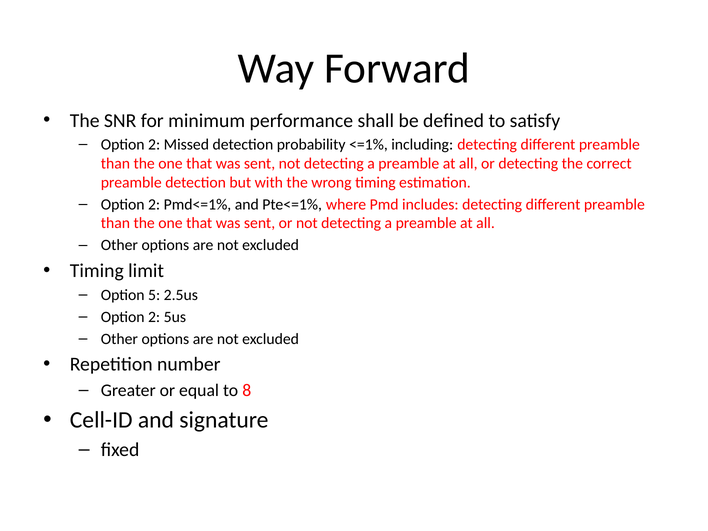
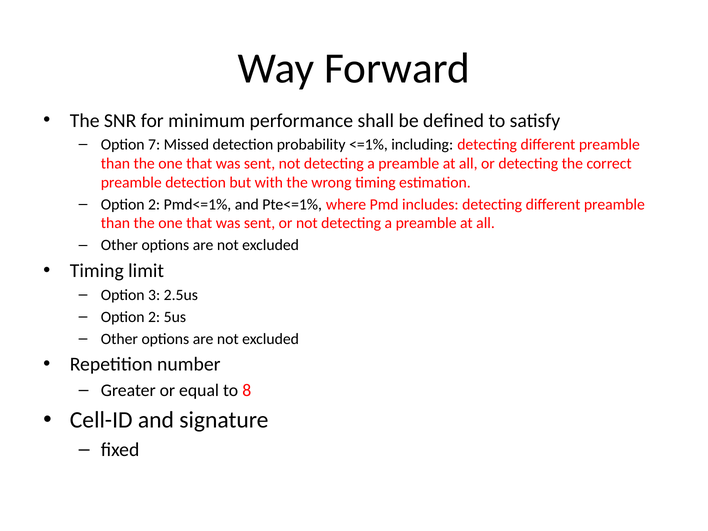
2: 2 -> 7 (154, 145)
5: 5 -> 3 (154, 295)
